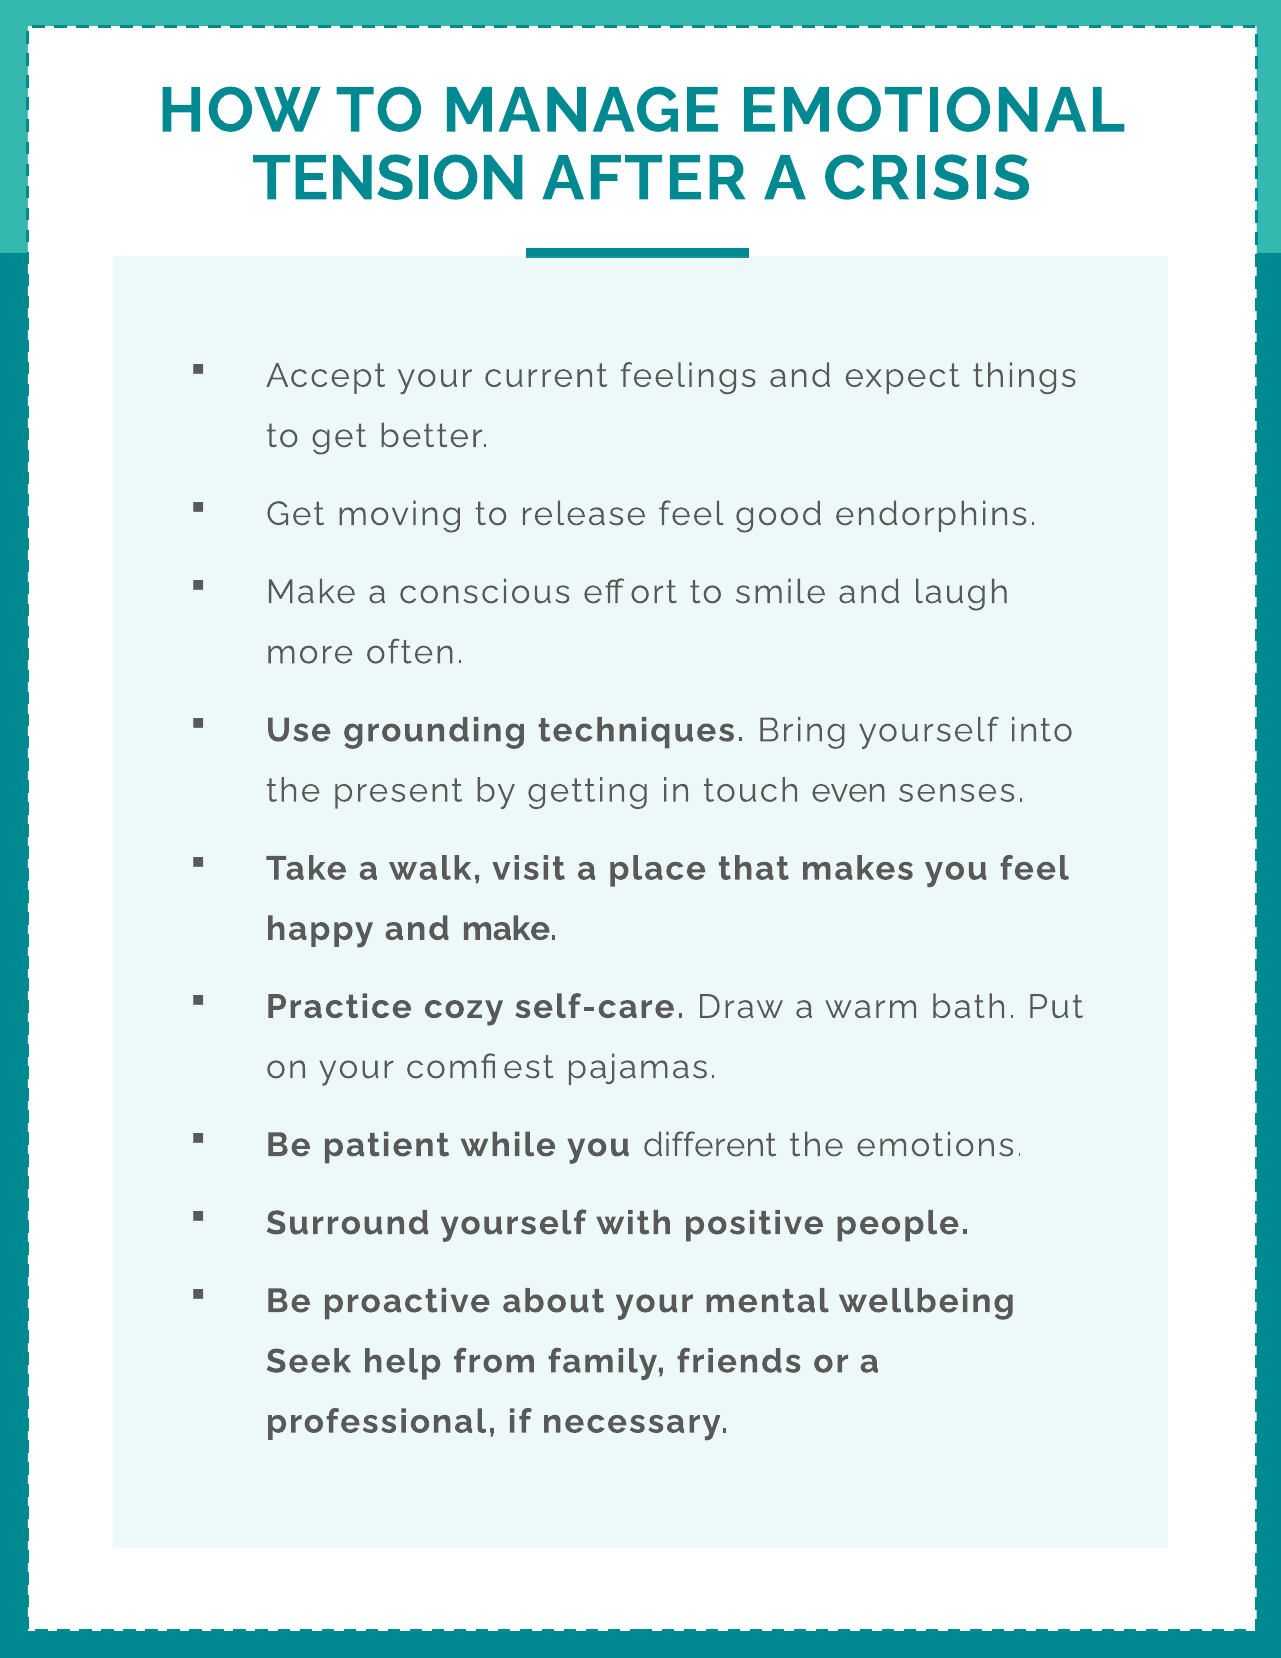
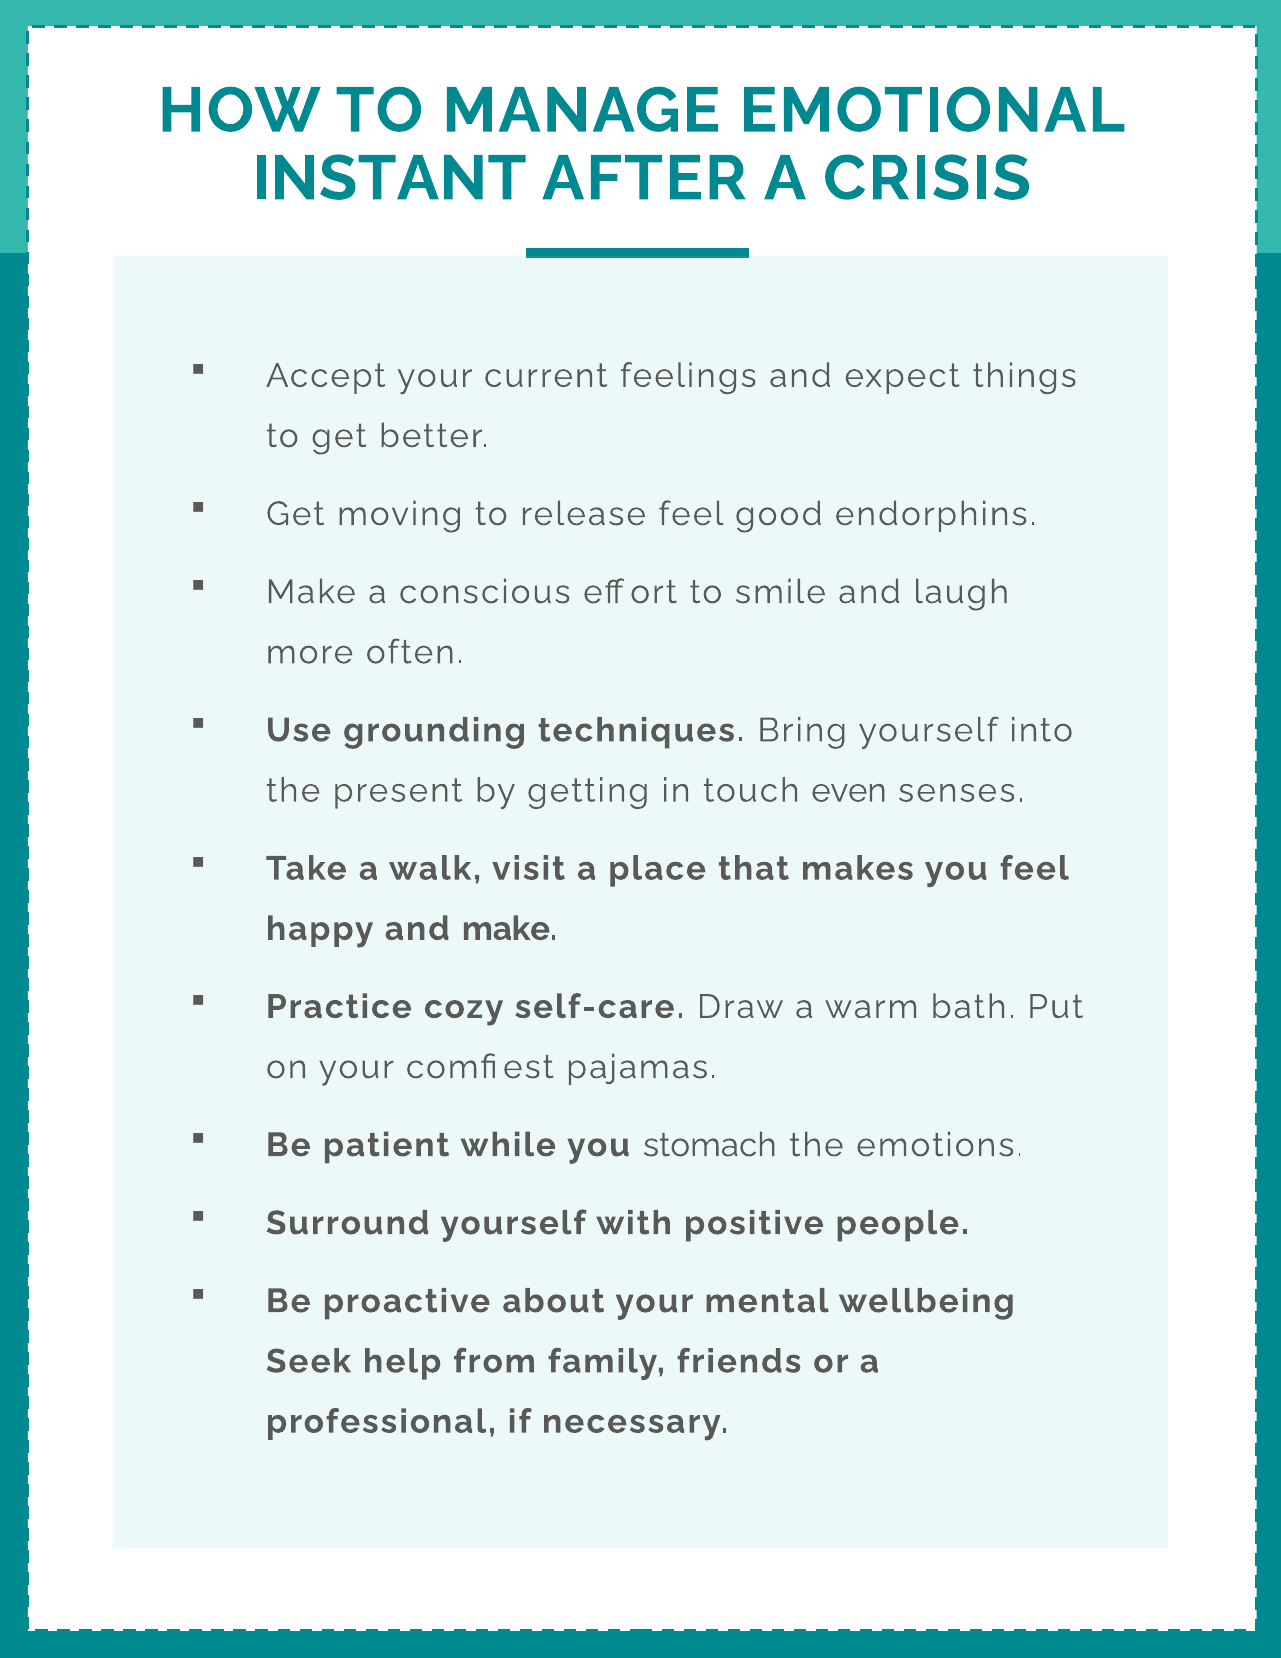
TENSION: TENSION -> INSTANT (389, 179)
different: different -> stomach (710, 1145)
